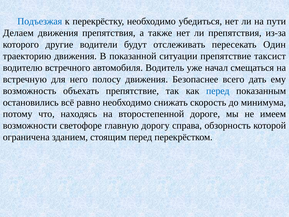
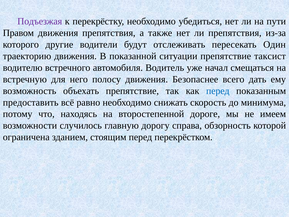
Подъезжая colour: blue -> purple (40, 21)
Делаем: Делаем -> Правом (18, 33)
остановились: остановились -> предоставить (31, 102)
светофоре: светофоре -> случилось (81, 125)
